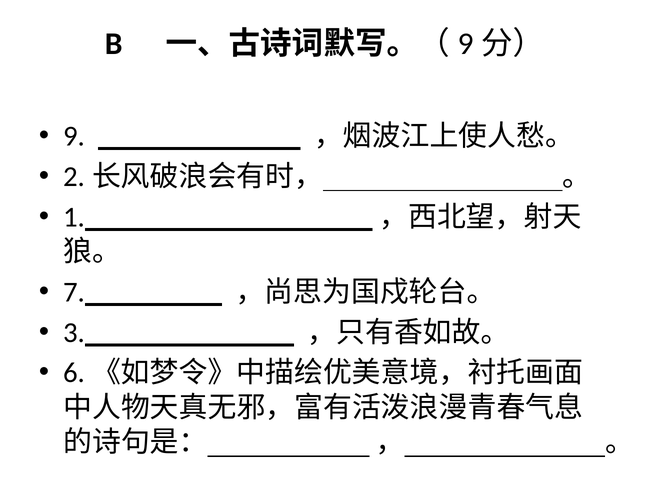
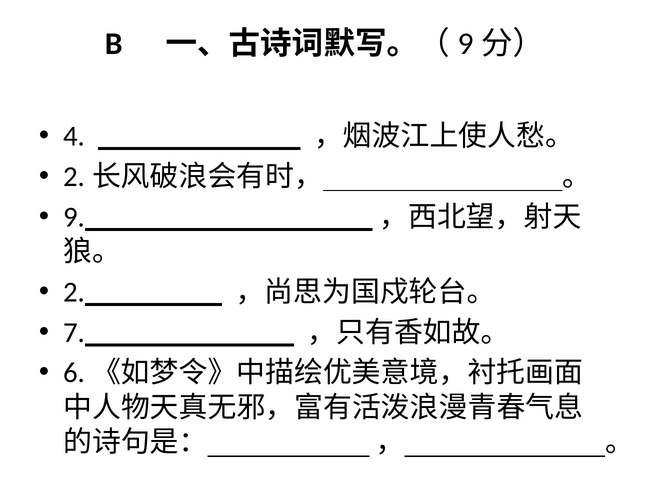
9: 9 -> 4 (74, 136)
1: 1 -> 9 (74, 217)
7: 7 -> 2 (74, 292)
3: 3 -> 7 (74, 332)
